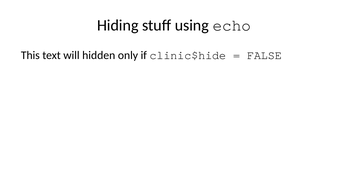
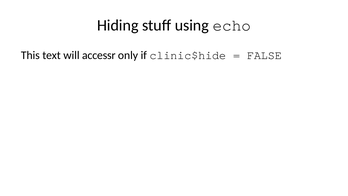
hidden: hidden -> accessr (99, 55)
